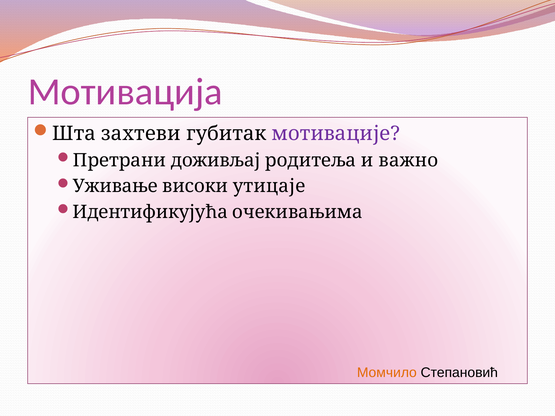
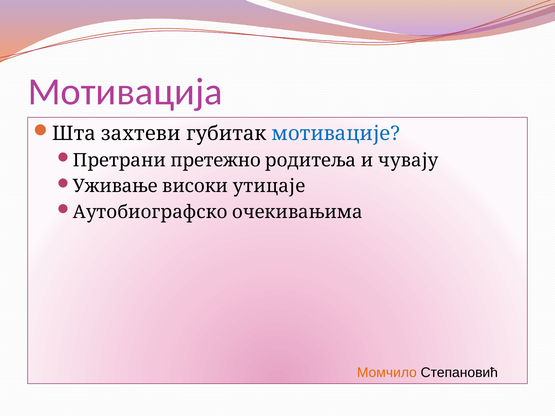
мотивације colour: purple -> blue (336, 134)
доживљај: доживљај -> претежно (216, 160)
важно: важно -> чувају (408, 160)
Идентификујућа: Идентификујућа -> Аутобиографско (150, 212)
